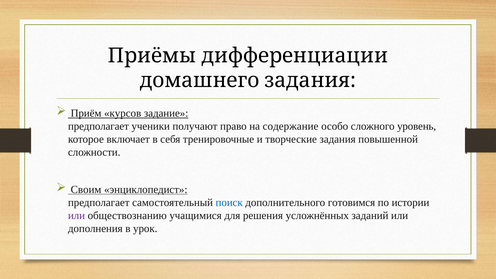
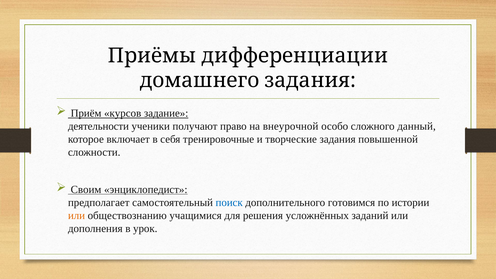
предполагает: предполагает -> деятельности (98, 126)
содержание: содержание -> внеурочной (291, 126)
уровень: уровень -> данный (417, 126)
или colour: purple -> orange (77, 215)
